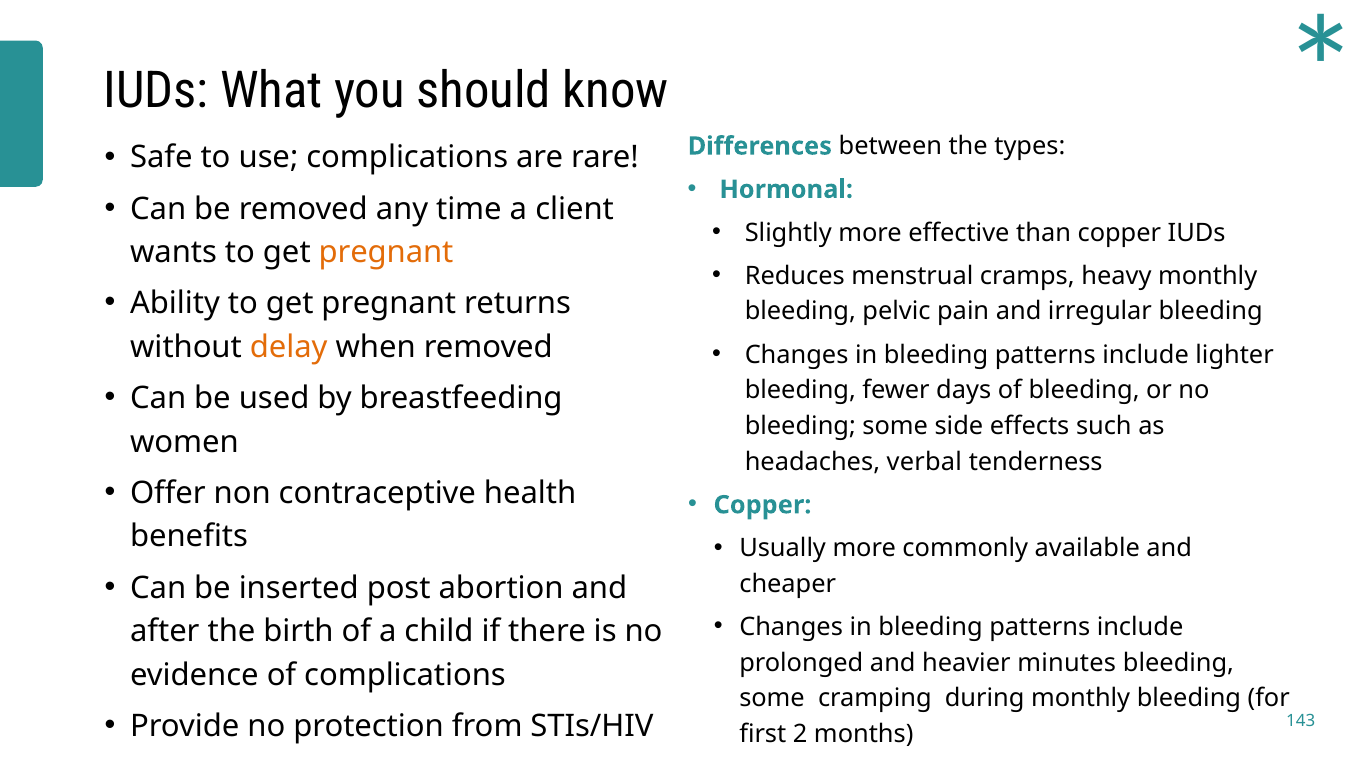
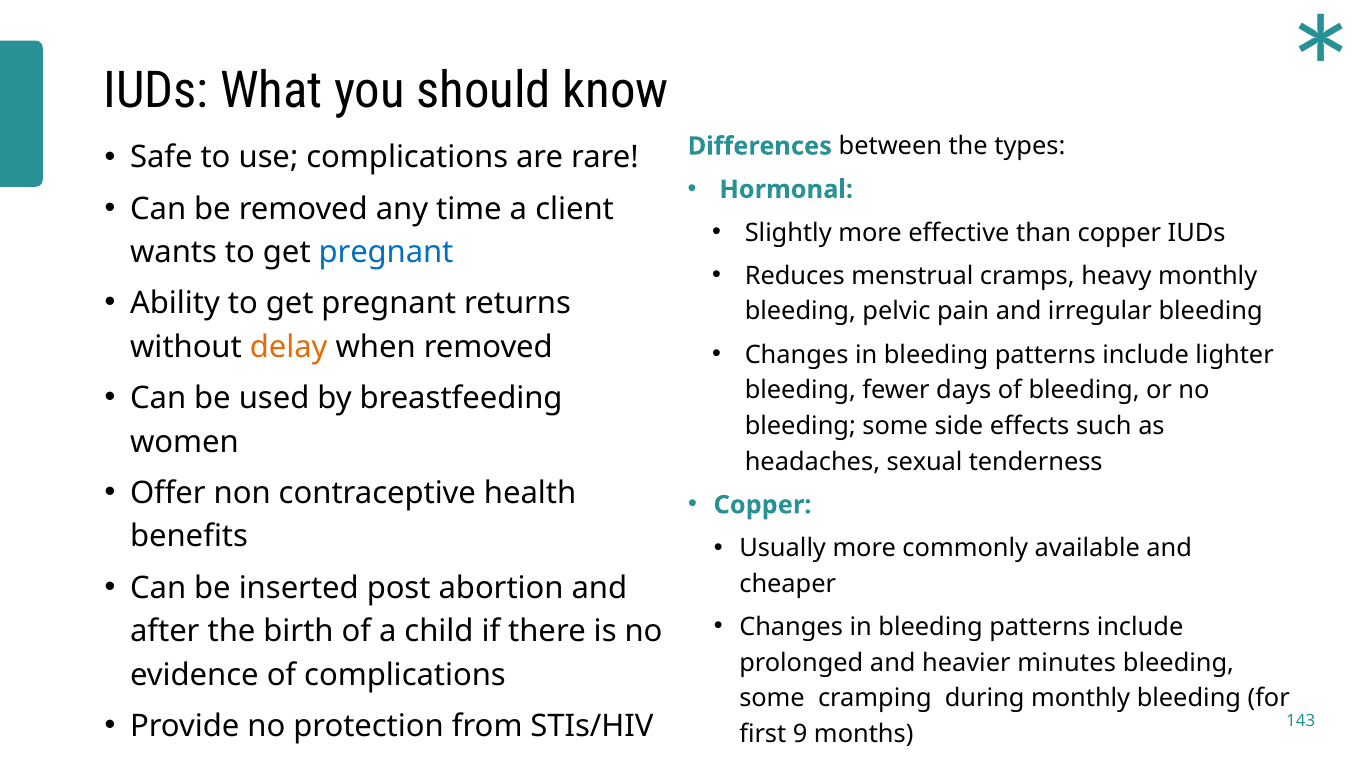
pregnant colour: orange -> blue (386, 253)
verbal: verbal -> sexual (924, 462)
2: 2 -> 9 (800, 734)
